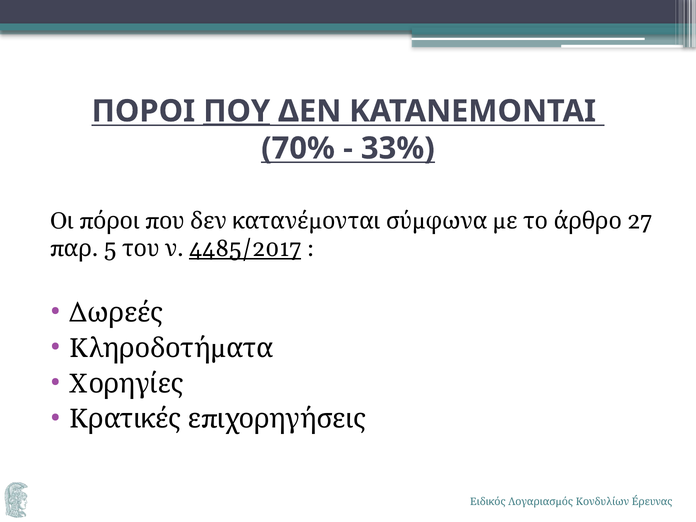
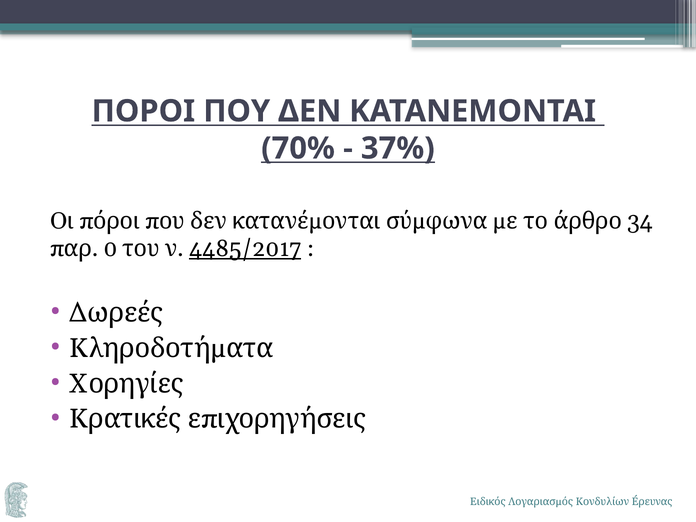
ΠΟΥ underline: present -> none (237, 111)
33%: 33% -> 37% (398, 148)
27: 27 -> 34 (640, 221)
5: 5 -> 0 (110, 249)
